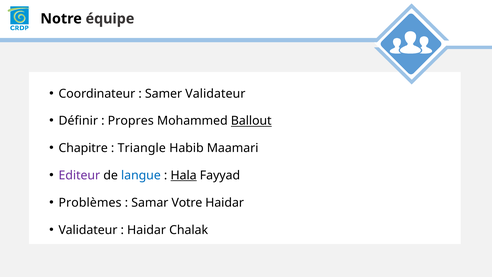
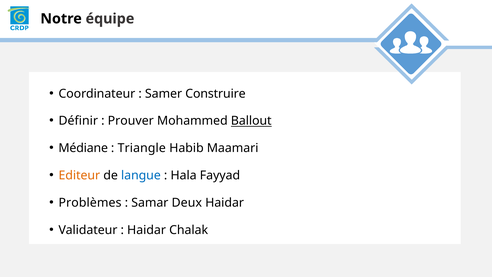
Samer Validateur: Validateur -> Construire (215, 94)
Propres: Propres -> Prouver (131, 121)
Chapitre: Chapitre -> Médiane (83, 148)
Editeur colour: purple -> orange (79, 175)
Hala underline: present -> none (184, 175)
Votre: Votre -> Deux (187, 203)
